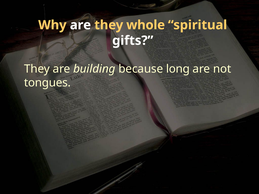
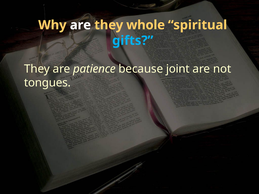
gifts colour: white -> light blue (133, 41)
building: building -> patience (94, 69)
long: long -> joint (178, 69)
